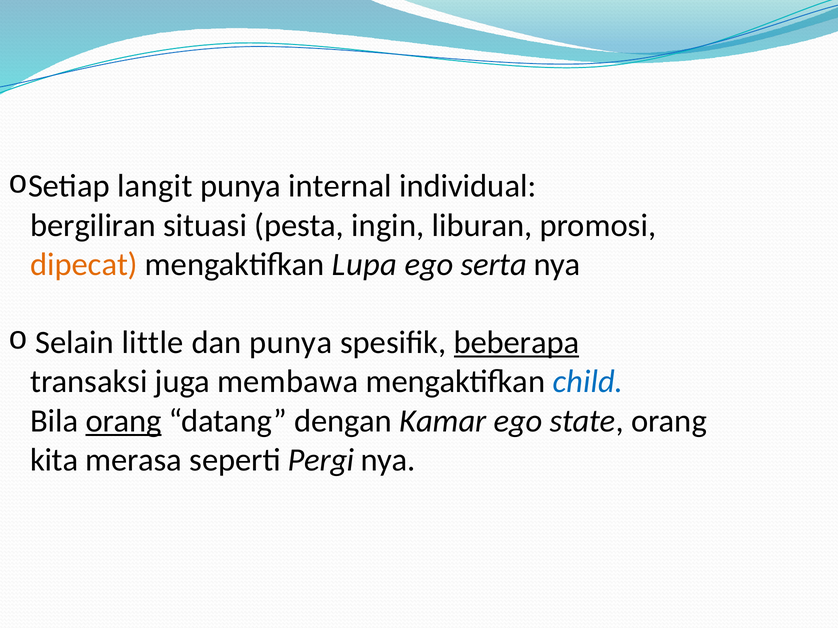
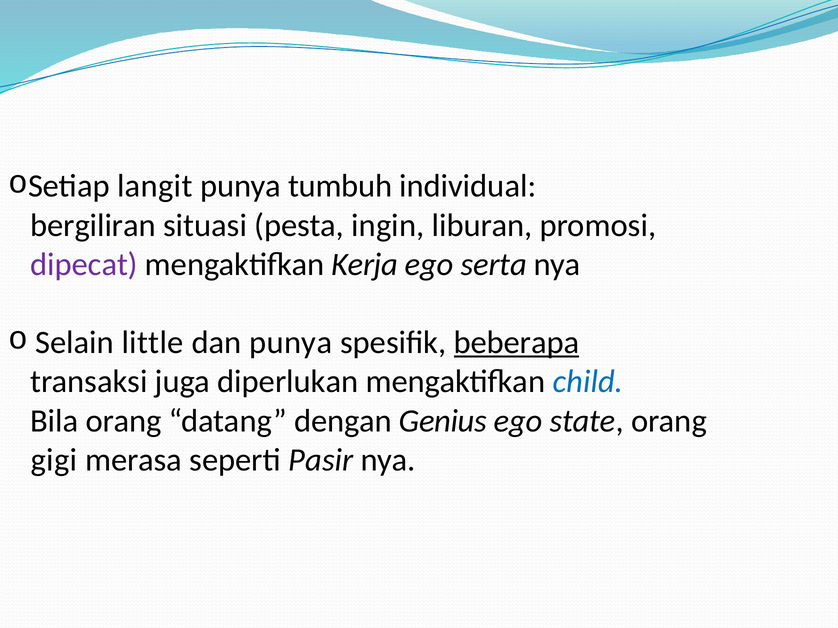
internal: internal -> tumbuh (340, 186)
dipecat colour: orange -> purple (84, 265)
Lupa: Lupa -> Kerja (365, 265)
membawa: membawa -> diperlukan (288, 382)
orang underline: present -> none (124, 421)
Kamar: Kamar -> Genius (443, 421)
kita: kita -> gigi (54, 460)
Pergi: Pergi -> Pasir (321, 460)
